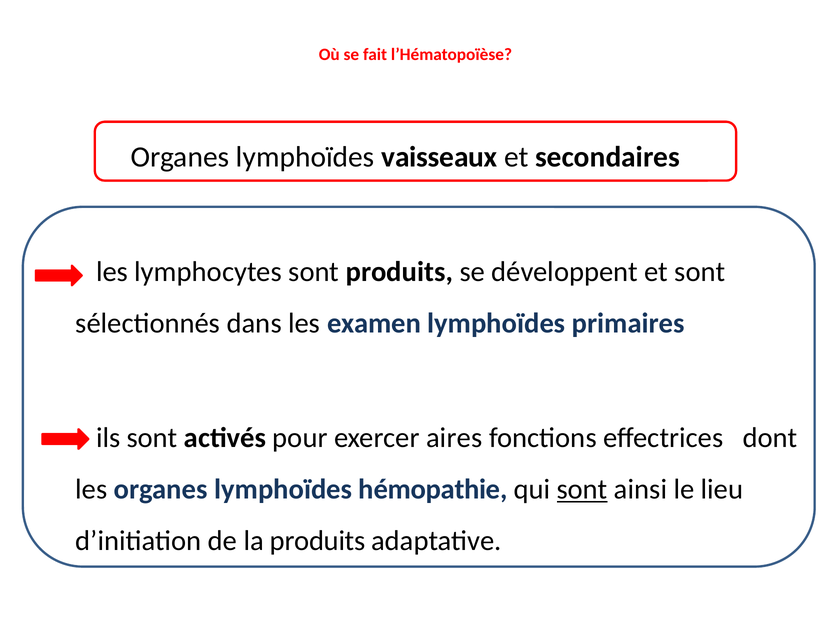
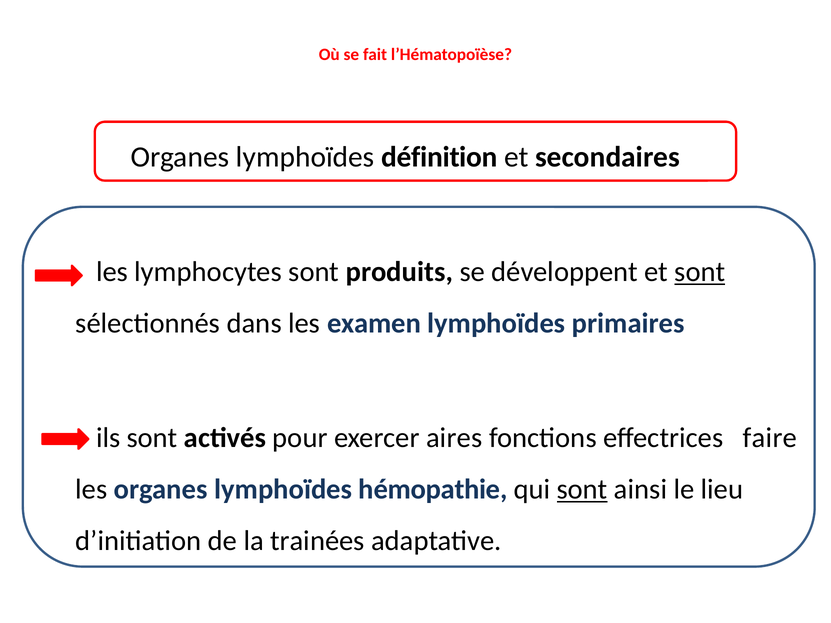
vaisseaux: vaisseaux -> définition (439, 157)
sont underline: none -> present (700, 272)
dont: dont -> faire (770, 438)
la produits: produits -> trainées (317, 541)
